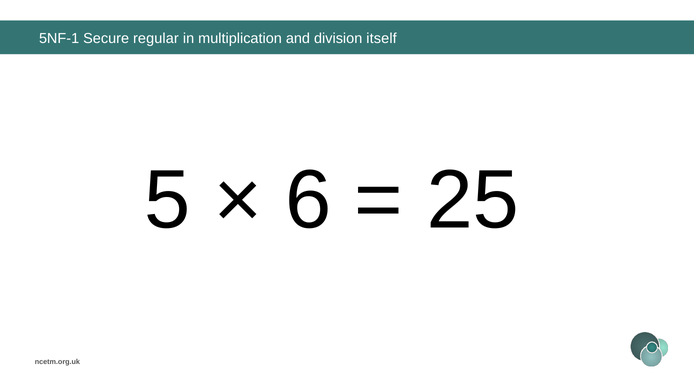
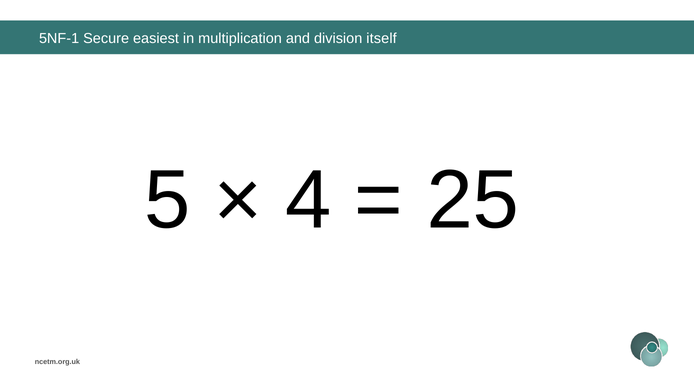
regular: regular -> easiest (156, 39)
6: 6 -> 4 (308, 200)
